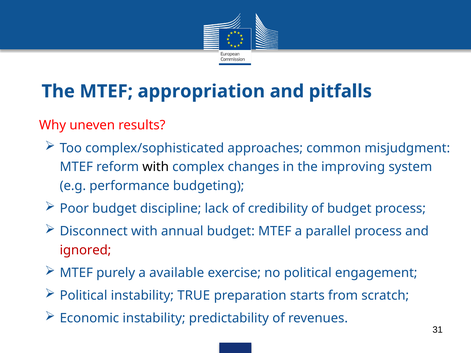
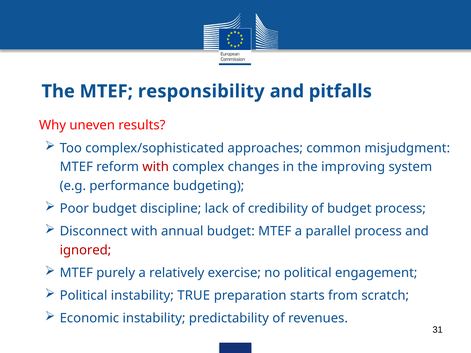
appropriation: appropriation -> responsibility (201, 91)
with colour: black -> red (156, 167)
available: available -> relatively (177, 273)
